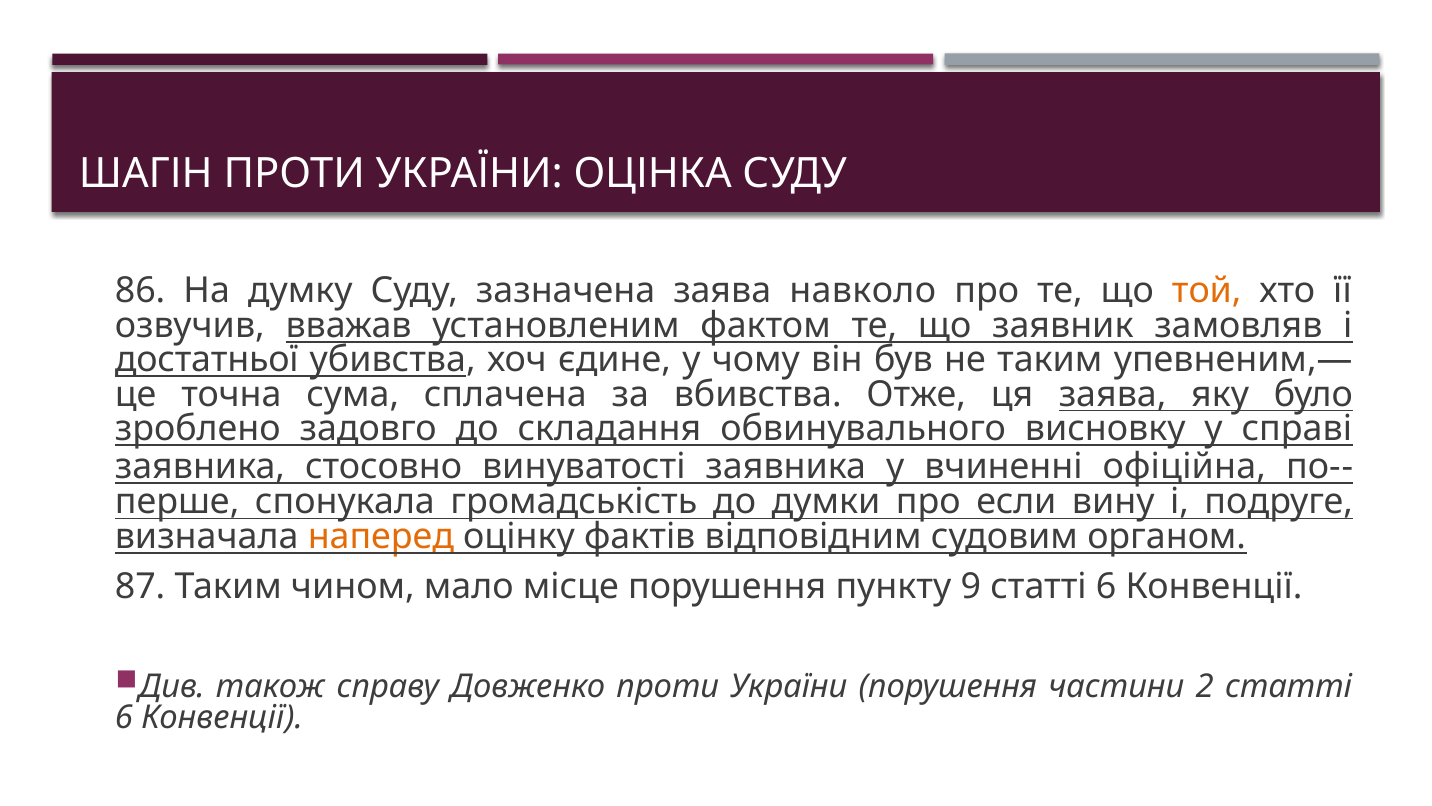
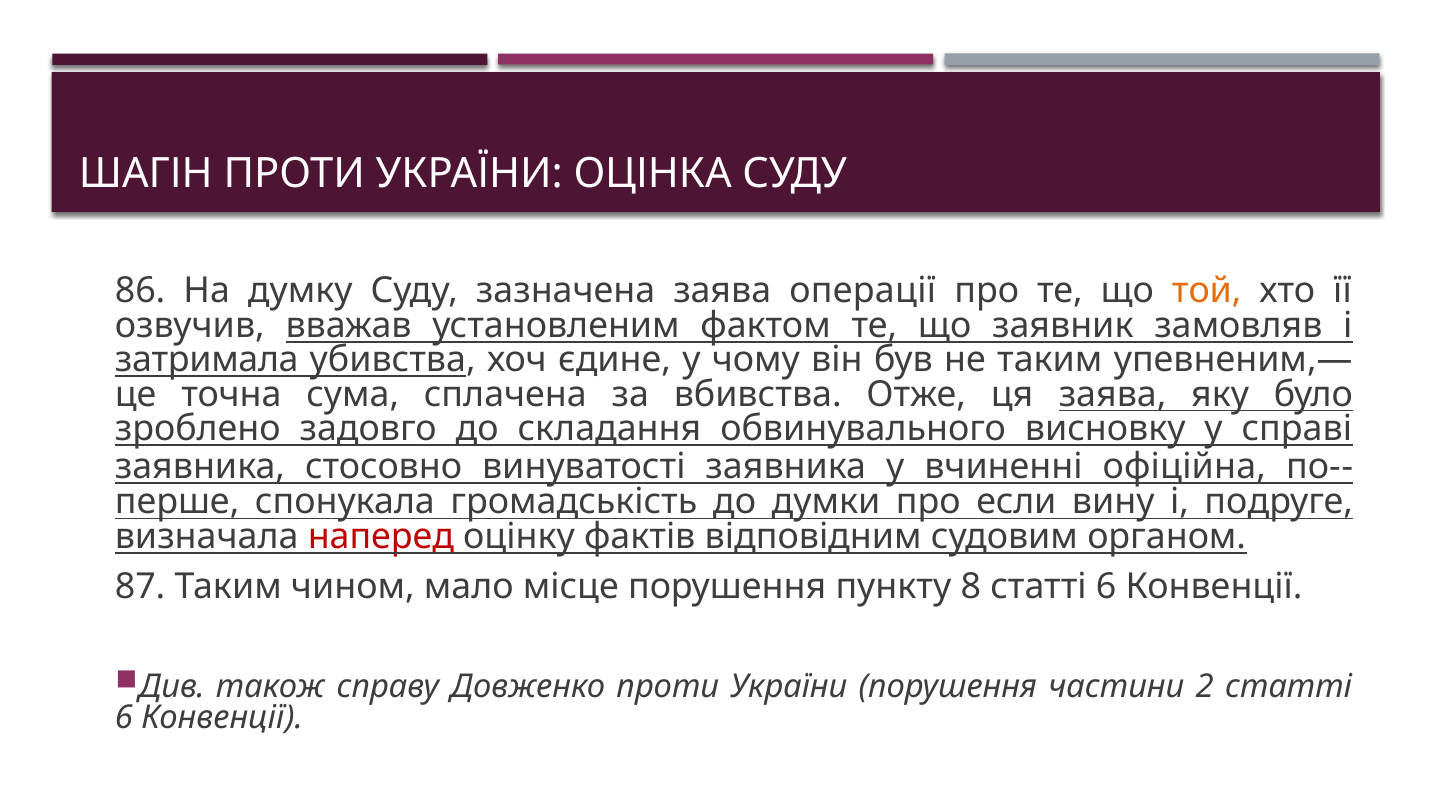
навколо: навколо -> операції (863, 291)
достатньої: достатньої -> затримала (207, 360)
наперед colour: orange -> red (381, 536)
9: 9 -> 8 (971, 587)
